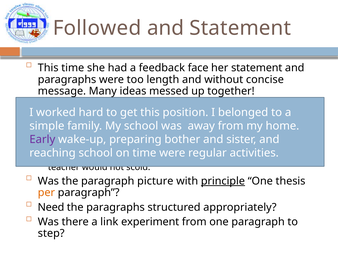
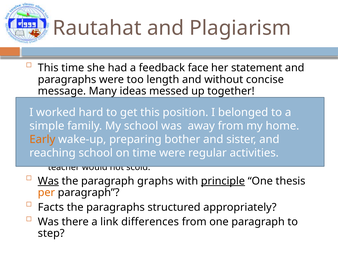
Followed: Followed -> Rautahat (97, 28)
and Statement: Statement -> Plagiarism (240, 28)
Early colour: purple -> orange (42, 140)
Was underline: none -> present (48, 181)
picture: picture -> graphs (155, 181)
Need: Need -> Facts (51, 208)
experiment: experiment -> differences (150, 222)
